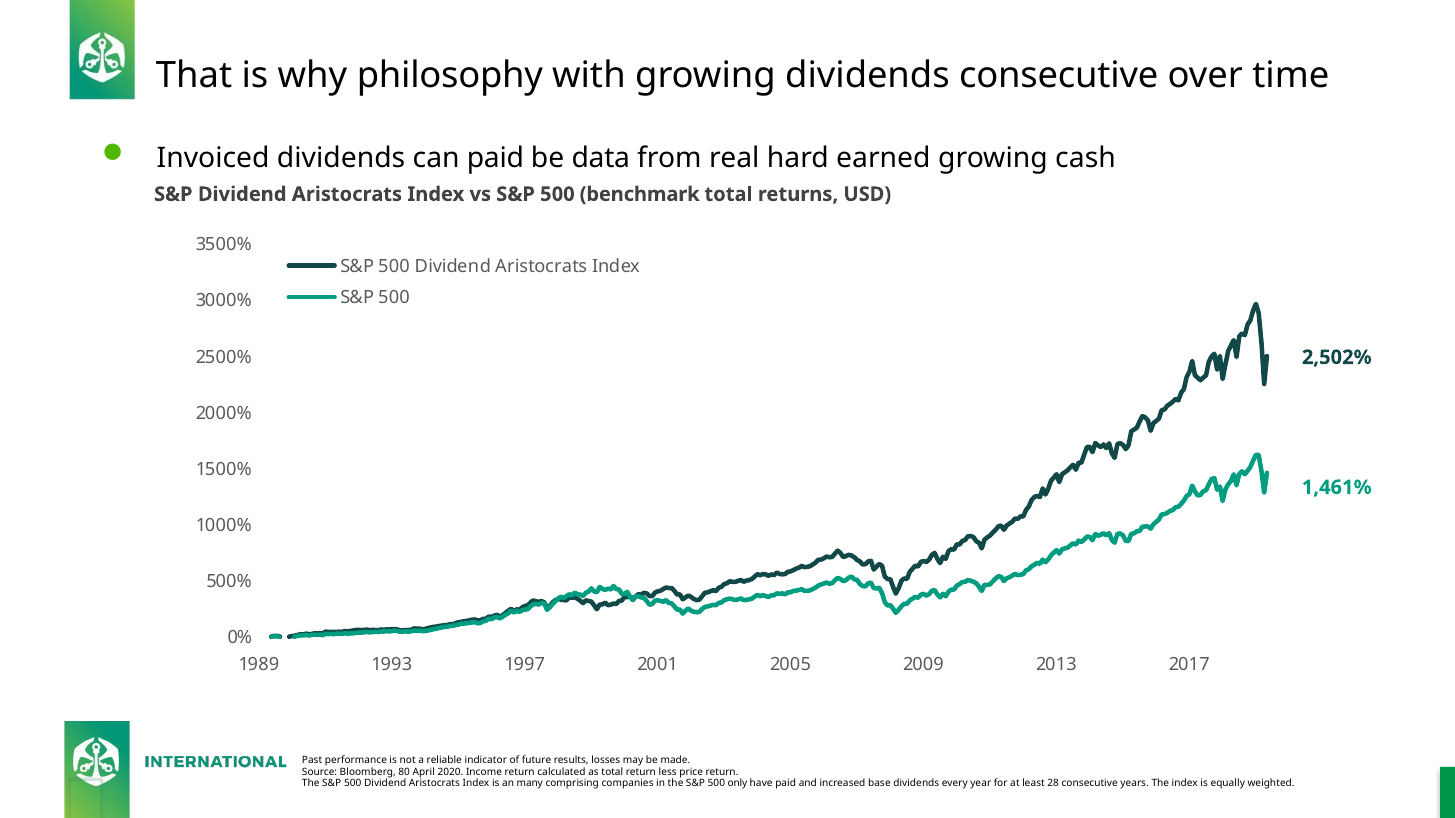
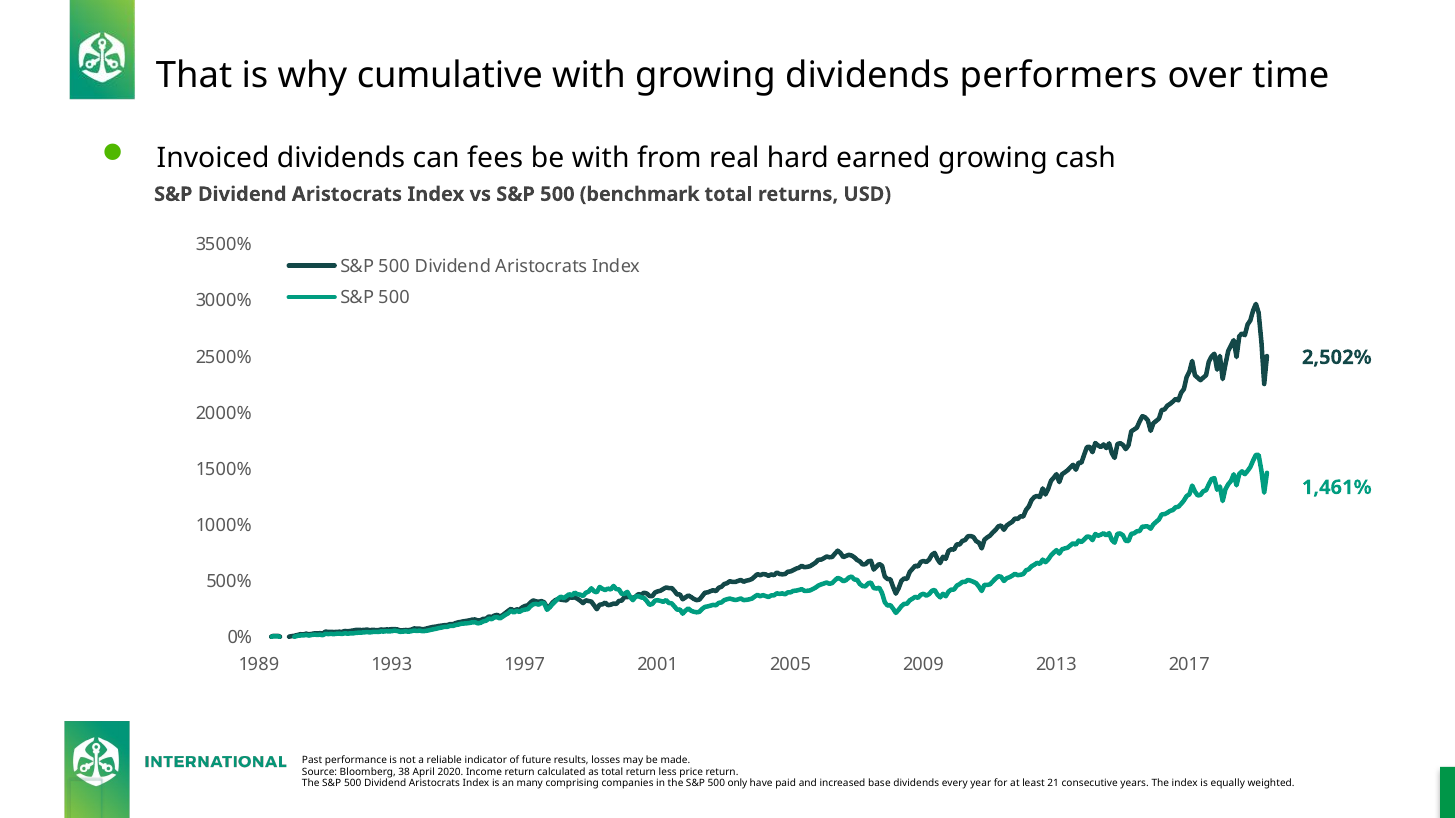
philosophy: philosophy -> cumulative (450, 75)
dividends consecutive: consecutive -> performers (1058, 75)
can paid: paid -> fees (495, 158)
be data: data -> with (601, 158)
80: 80 -> 38 (404, 772)
28: 28 -> 21 (1053, 784)
